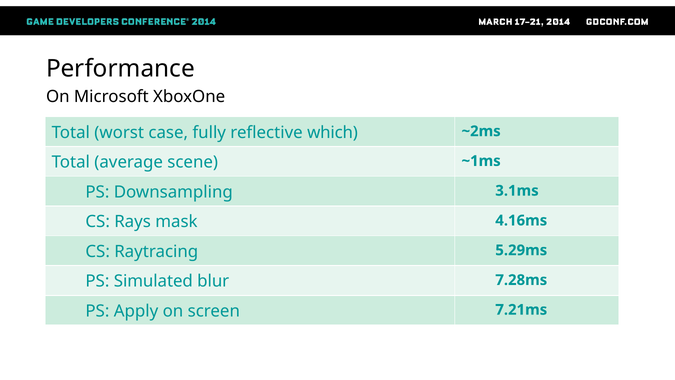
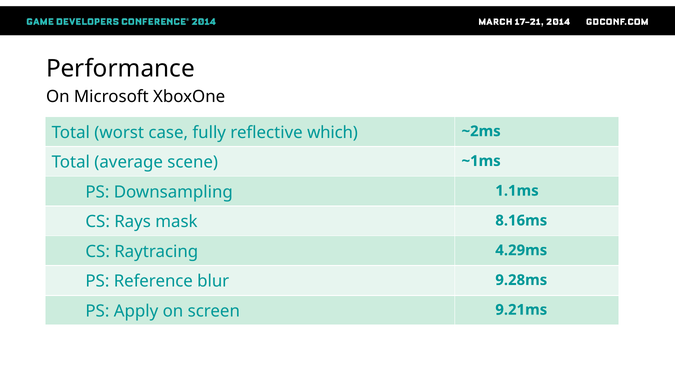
3.1ms: 3.1ms -> 1.1ms (517, 191)
4.16ms: 4.16ms -> 8.16ms (521, 220)
5.29ms: 5.29ms -> 4.29ms (521, 250)
Simulated: Simulated -> Reference (153, 281)
7.28ms: 7.28ms -> 9.28ms (521, 280)
7.21ms: 7.21ms -> 9.21ms (521, 310)
